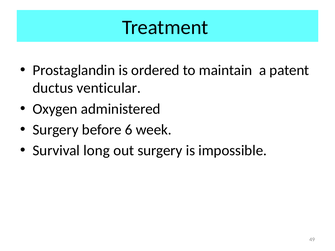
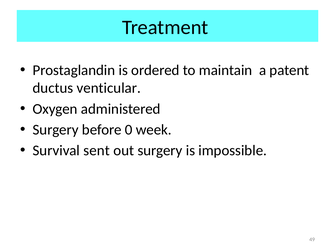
6: 6 -> 0 (129, 130)
long: long -> sent (97, 151)
